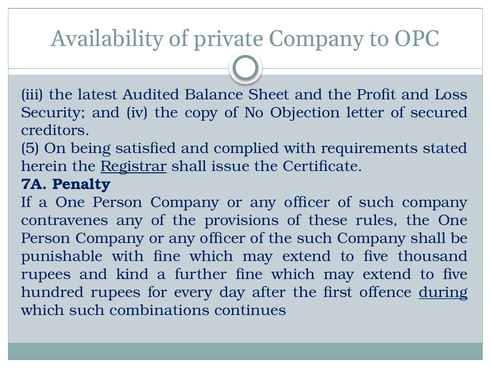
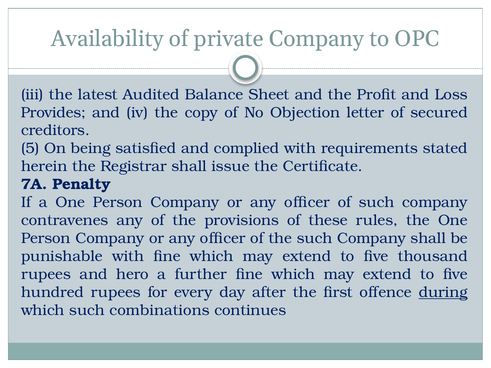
Security: Security -> Provides (53, 112)
Registrar underline: present -> none (134, 166)
kind: kind -> hero (132, 274)
